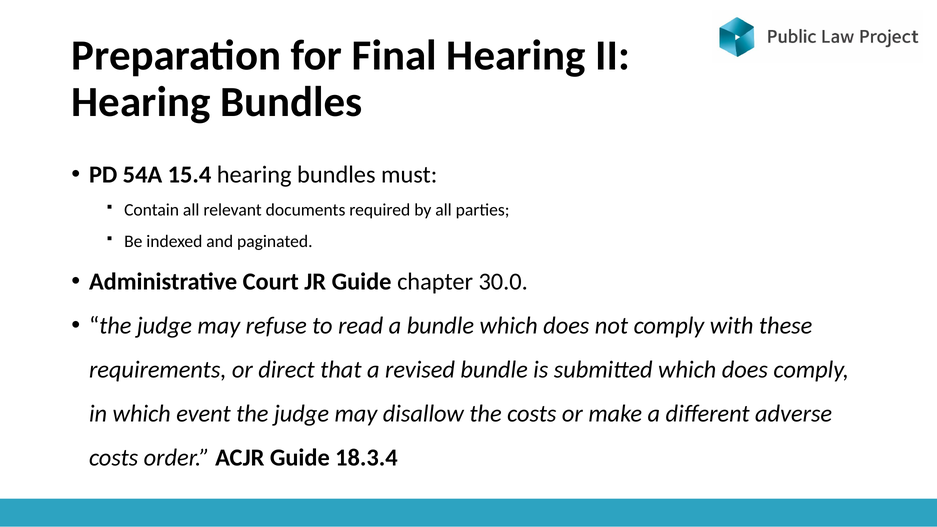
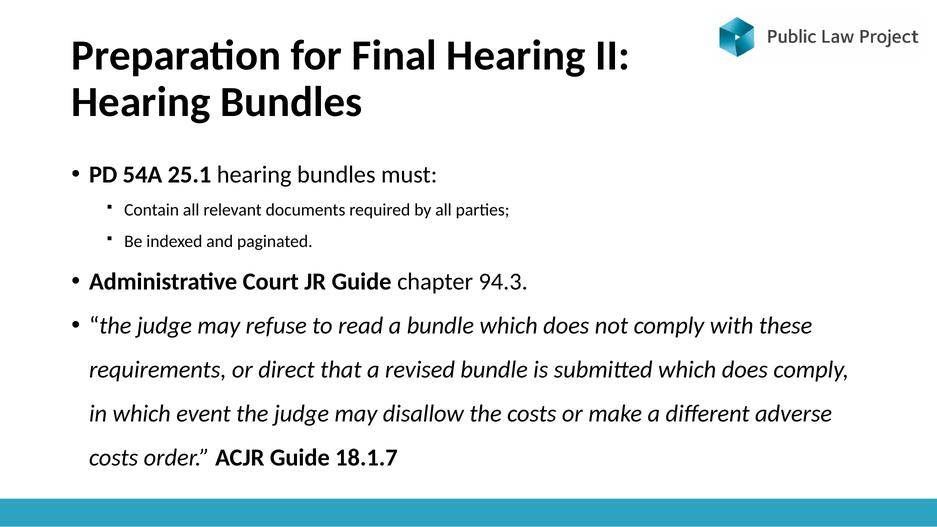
15.4: 15.4 -> 25.1 (189, 175)
30.0: 30.0 -> 94.3 (503, 282)
18.3.4: 18.3.4 -> 18.1.7 (366, 458)
